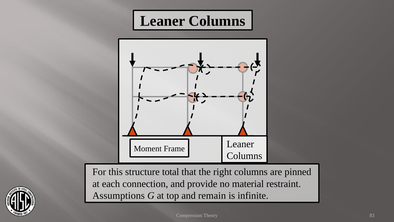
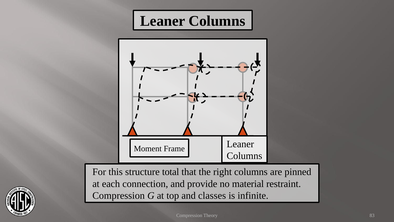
Assumptions: Assumptions -> Compression (119, 195)
remain: remain -> classes (212, 195)
